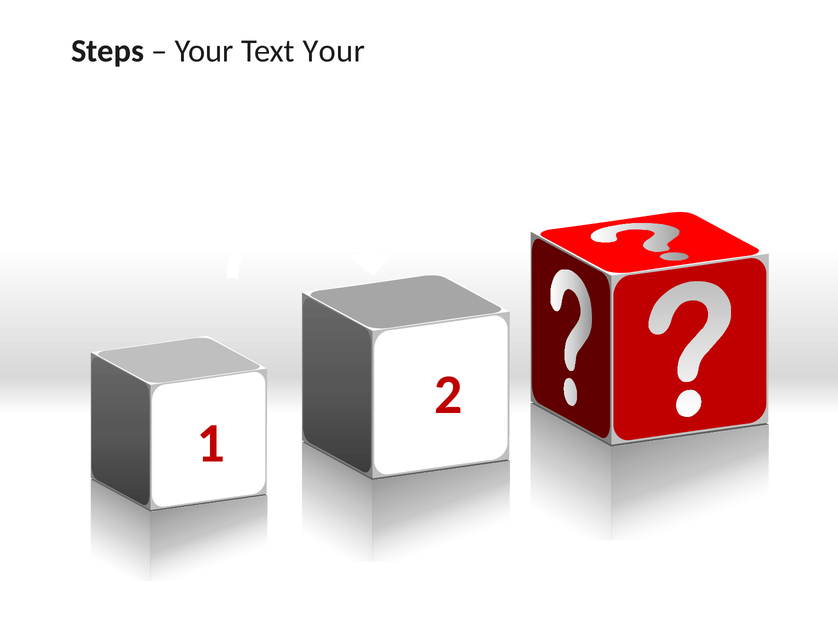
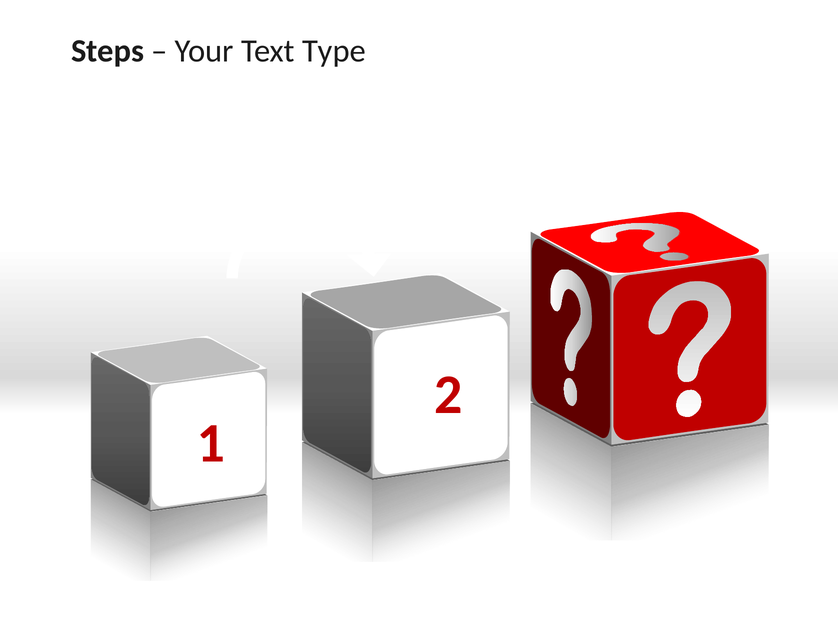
Text Your: Your -> Type (334, 51)
